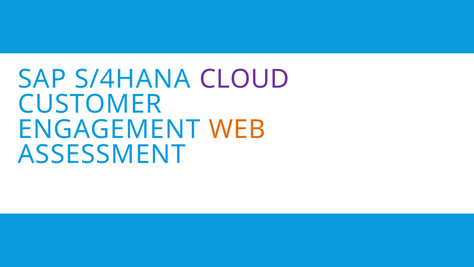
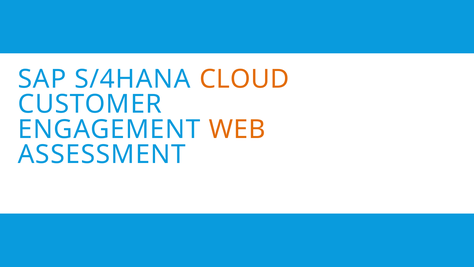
CLOUD colour: purple -> orange (244, 79)
